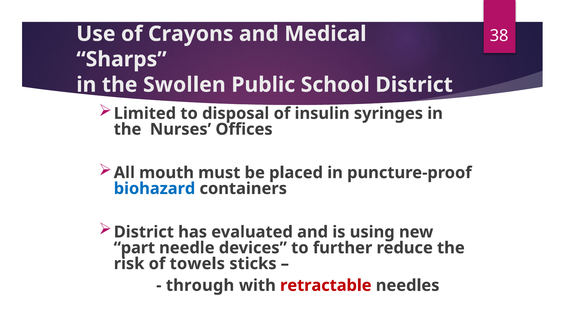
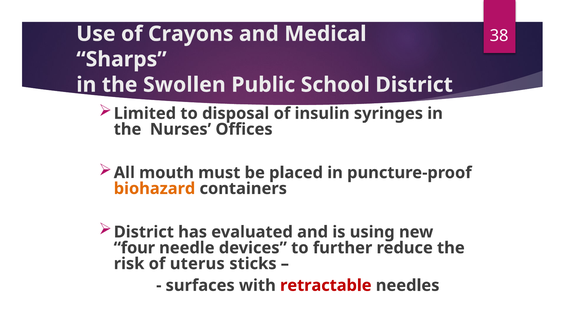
biohazard colour: blue -> orange (154, 188)
part: part -> four (134, 248)
towels: towels -> uterus (197, 264)
through: through -> surfaces (200, 285)
